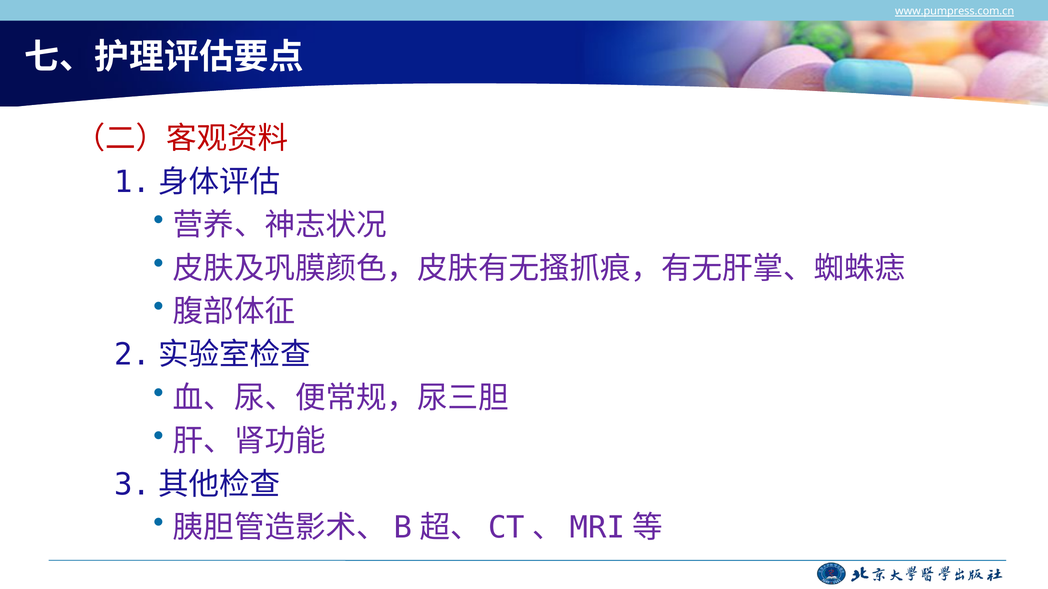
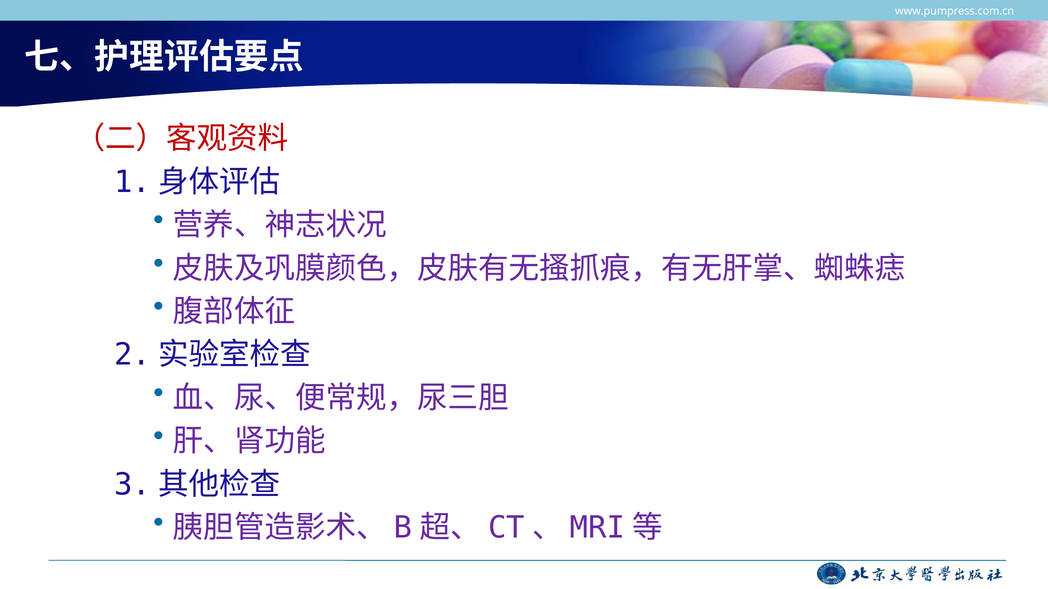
www.pumpress.com.cn underline: present -> none (955, 11)
